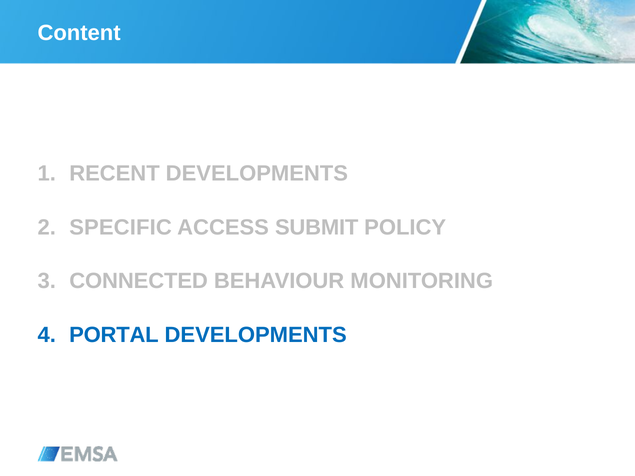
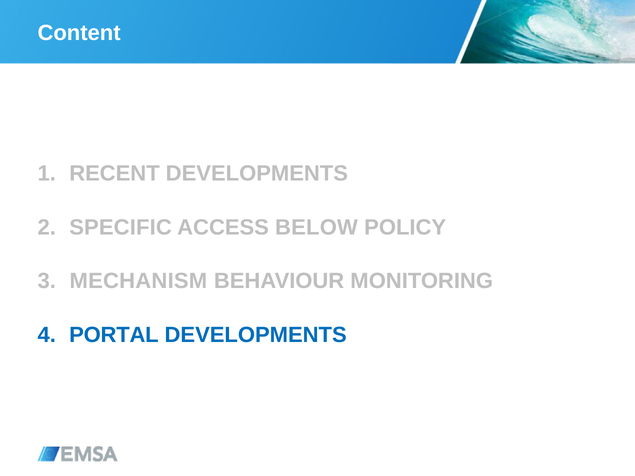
SUBMIT: SUBMIT -> BELOW (316, 227)
CONNECTED: CONNECTED -> MECHANISM (138, 281)
